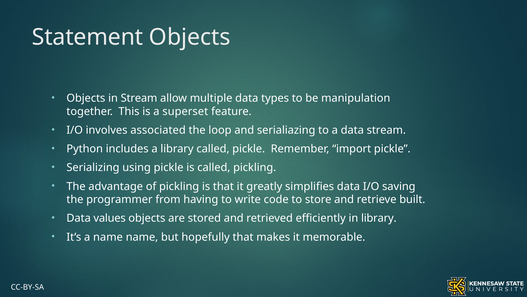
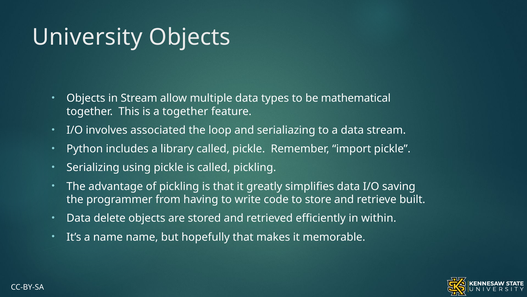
Statement: Statement -> University (87, 37)
manipulation: manipulation -> mathematical (356, 98)
a superset: superset -> together (185, 111)
values: values -> delete (110, 218)
in library: library -> within (379, 218)
